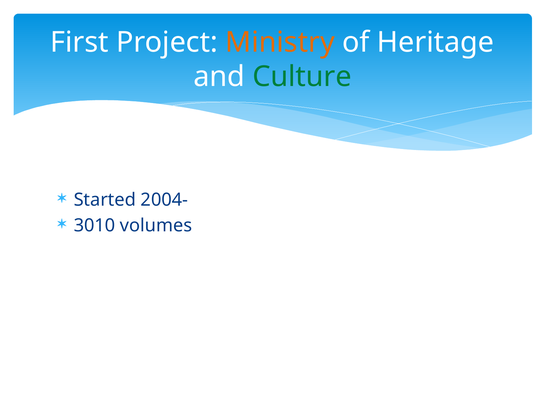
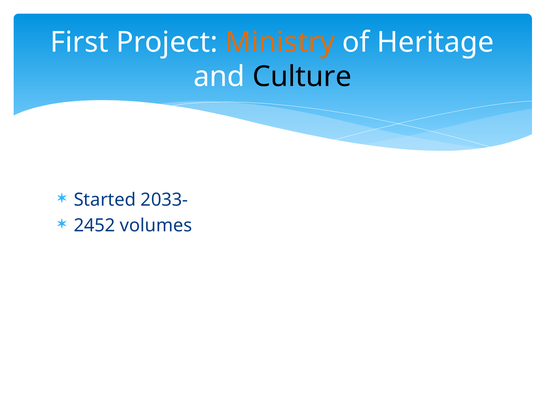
Culture colour: green -> black (302, 77)
2004-: 2004- -> 2033- (164, 200)
3010: 3010 -> 2452 (95, 225)
